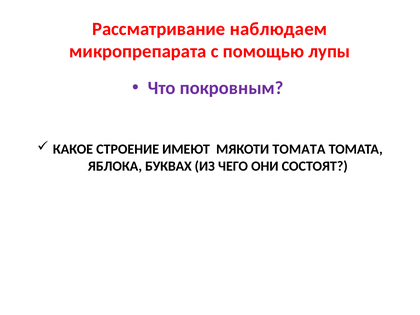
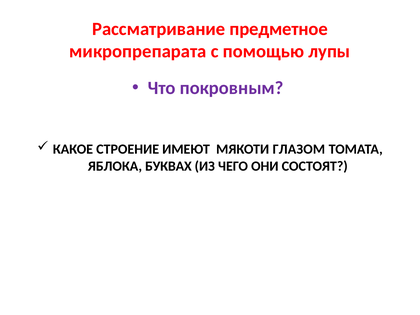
наблюдаем: наблюдаем -> предметное (279, 29)
МЯКОТИ ТОМАТА: ТОМАТА -> ГЛАЗОМ (299, 149)
